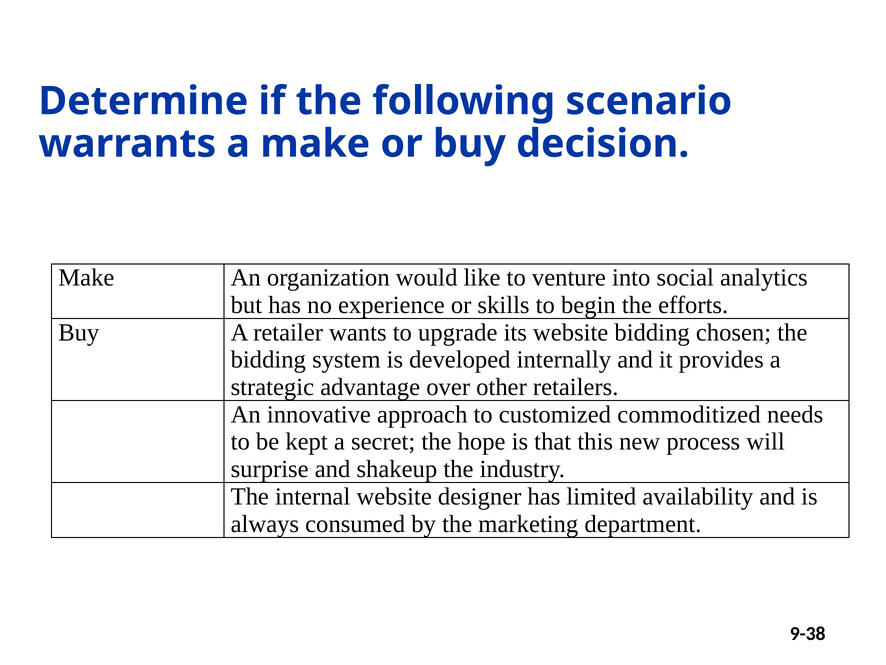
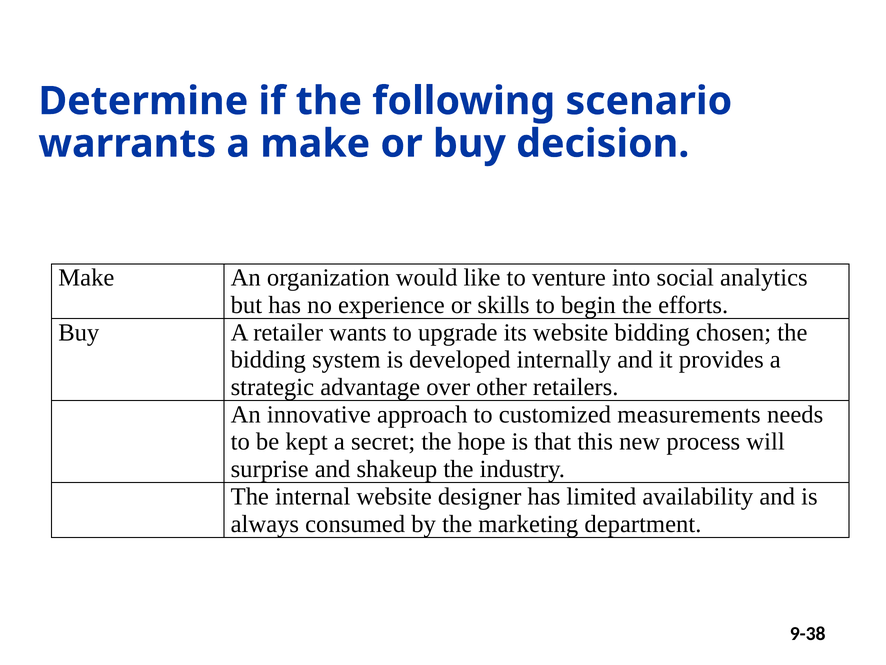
commoditized: commoditized -> measurements (689, 414)
